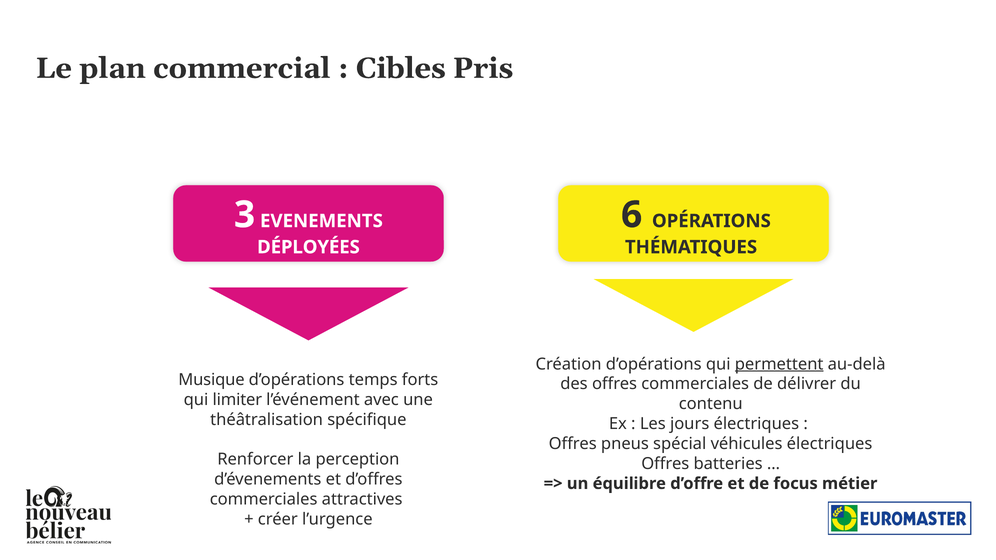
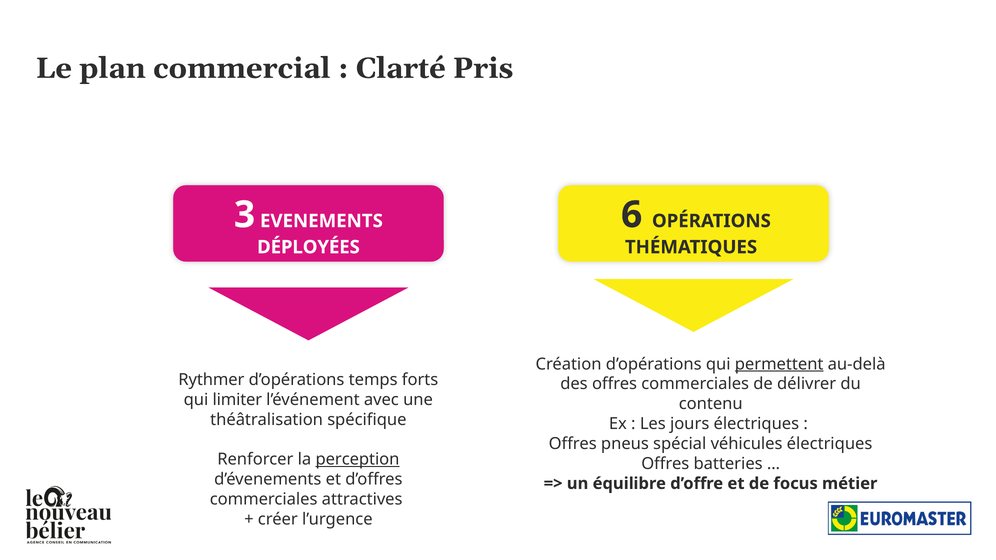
Cibles: Cibles -> Clarté (401, 68)
Musique: Musique -> Rythmer (211, 380)
perception underline: none -> present (358, 460)
